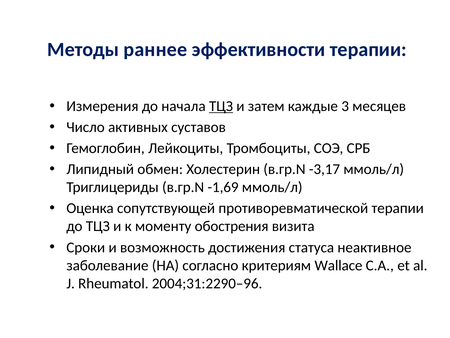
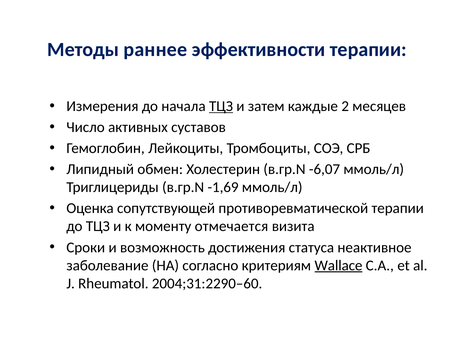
3: 3 -> 2 (345, 106)
-3,17: -3,17 -> -6,07 (325, 169)
обострения: обострения -> отмечается (231, 226)
Wallace underline: none -> present (339, 265)
2004;31:2290–96: 2004;31:2290–96 -> 2004;31:2290–60 (207, 283)
